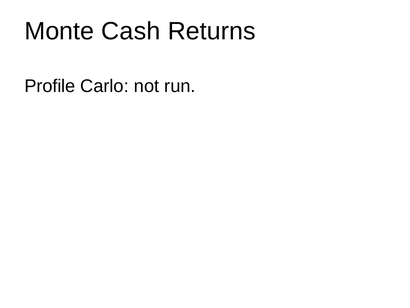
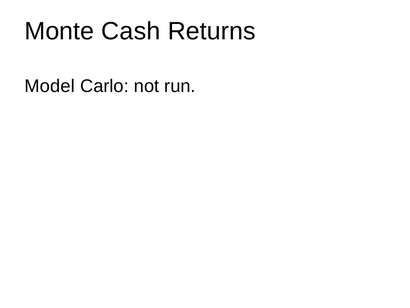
Profile: Profile -> Model (50, 86)
